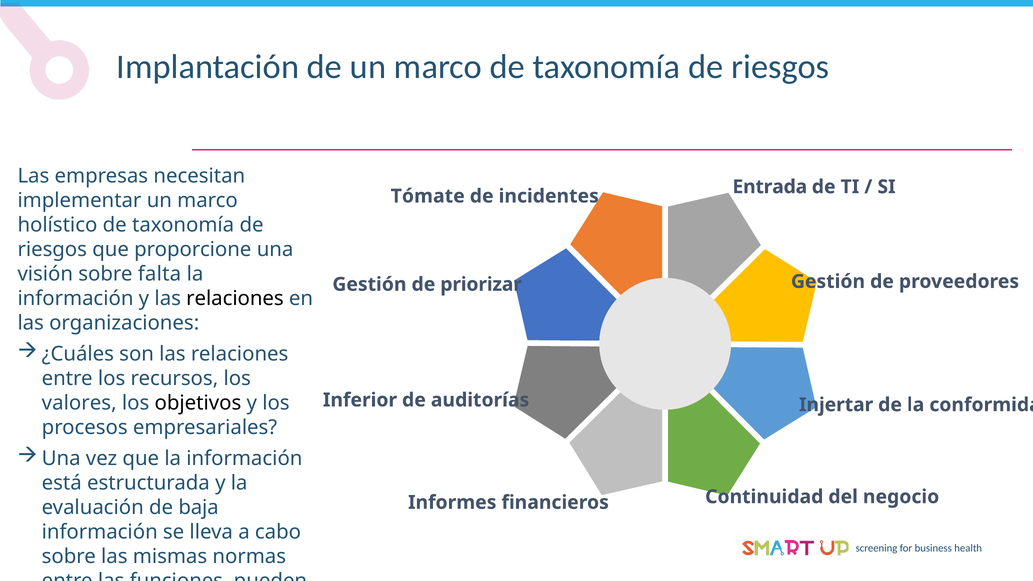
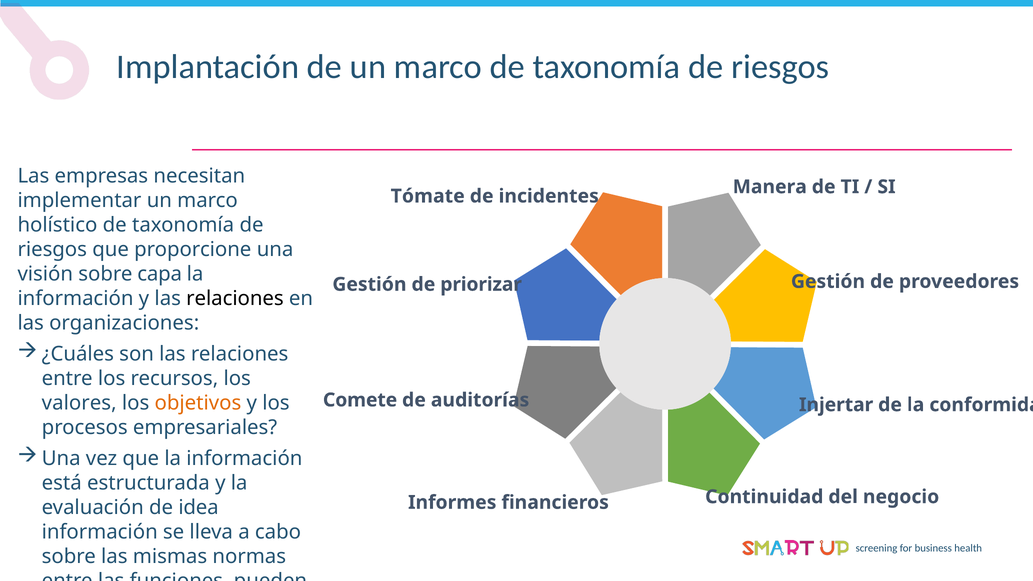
Entrada: Entrada -> Manera (770, 187)
falta: falta -> capa (160, 274)
Inferior: Inferior -> Comete (360, 400)
objetivos colour: black -> orange (198, 403)
baja: baja -> idea (199, 508)
